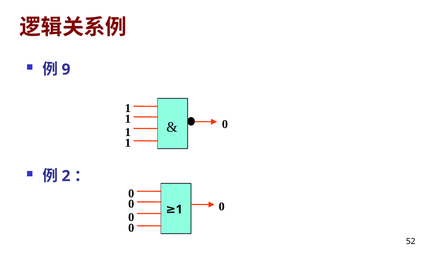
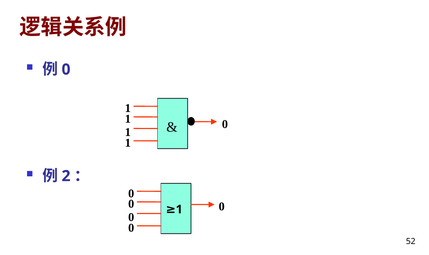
9: 9 -> 0 (66, 69)
